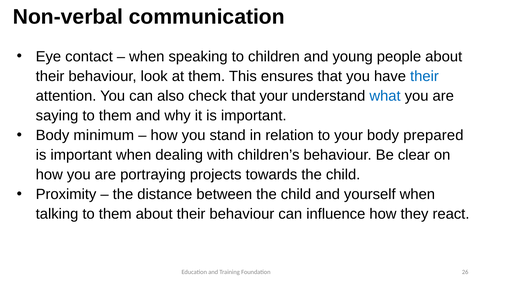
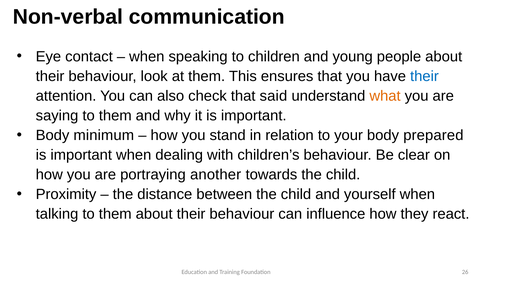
that your: your -> said (273, 96)
what colour: blue -> orange (385, 96)
projects: projects -> another (216, 175)
